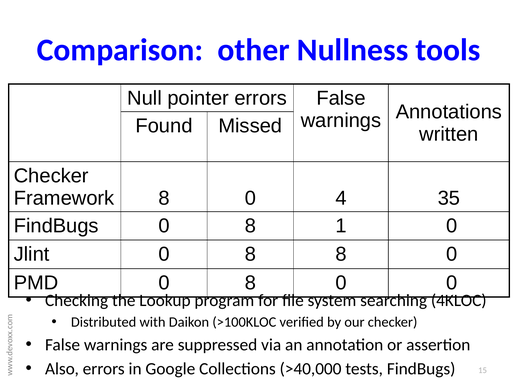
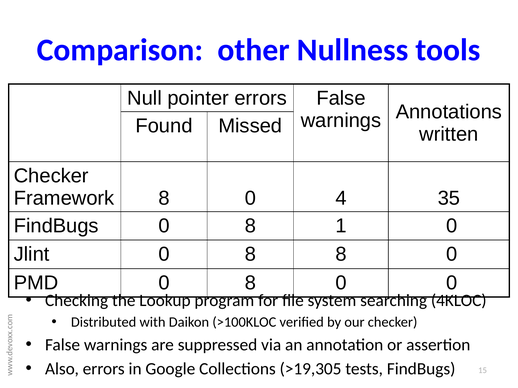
>40,000: >40,000 -> >19,305 (311, 369)
